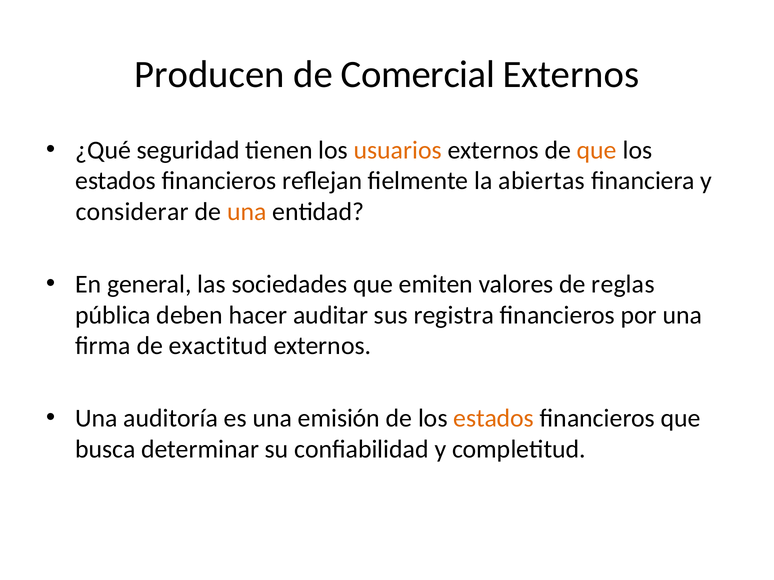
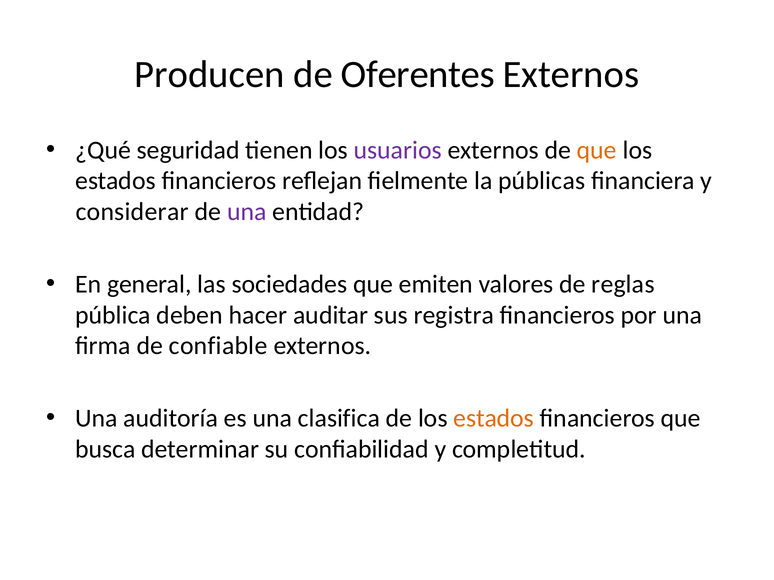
Comercial: Comercial -> Oferentes (418, 74)
usuarios colour: orange -> purple (398, 150)
abiertas: abiertas -> públicas (542, 181)
una colour: orange -> purple (247, 212)
exactitud: exactitud -> confiable (218, 346)
emisión: emisión -> clasifica (339, 418)
